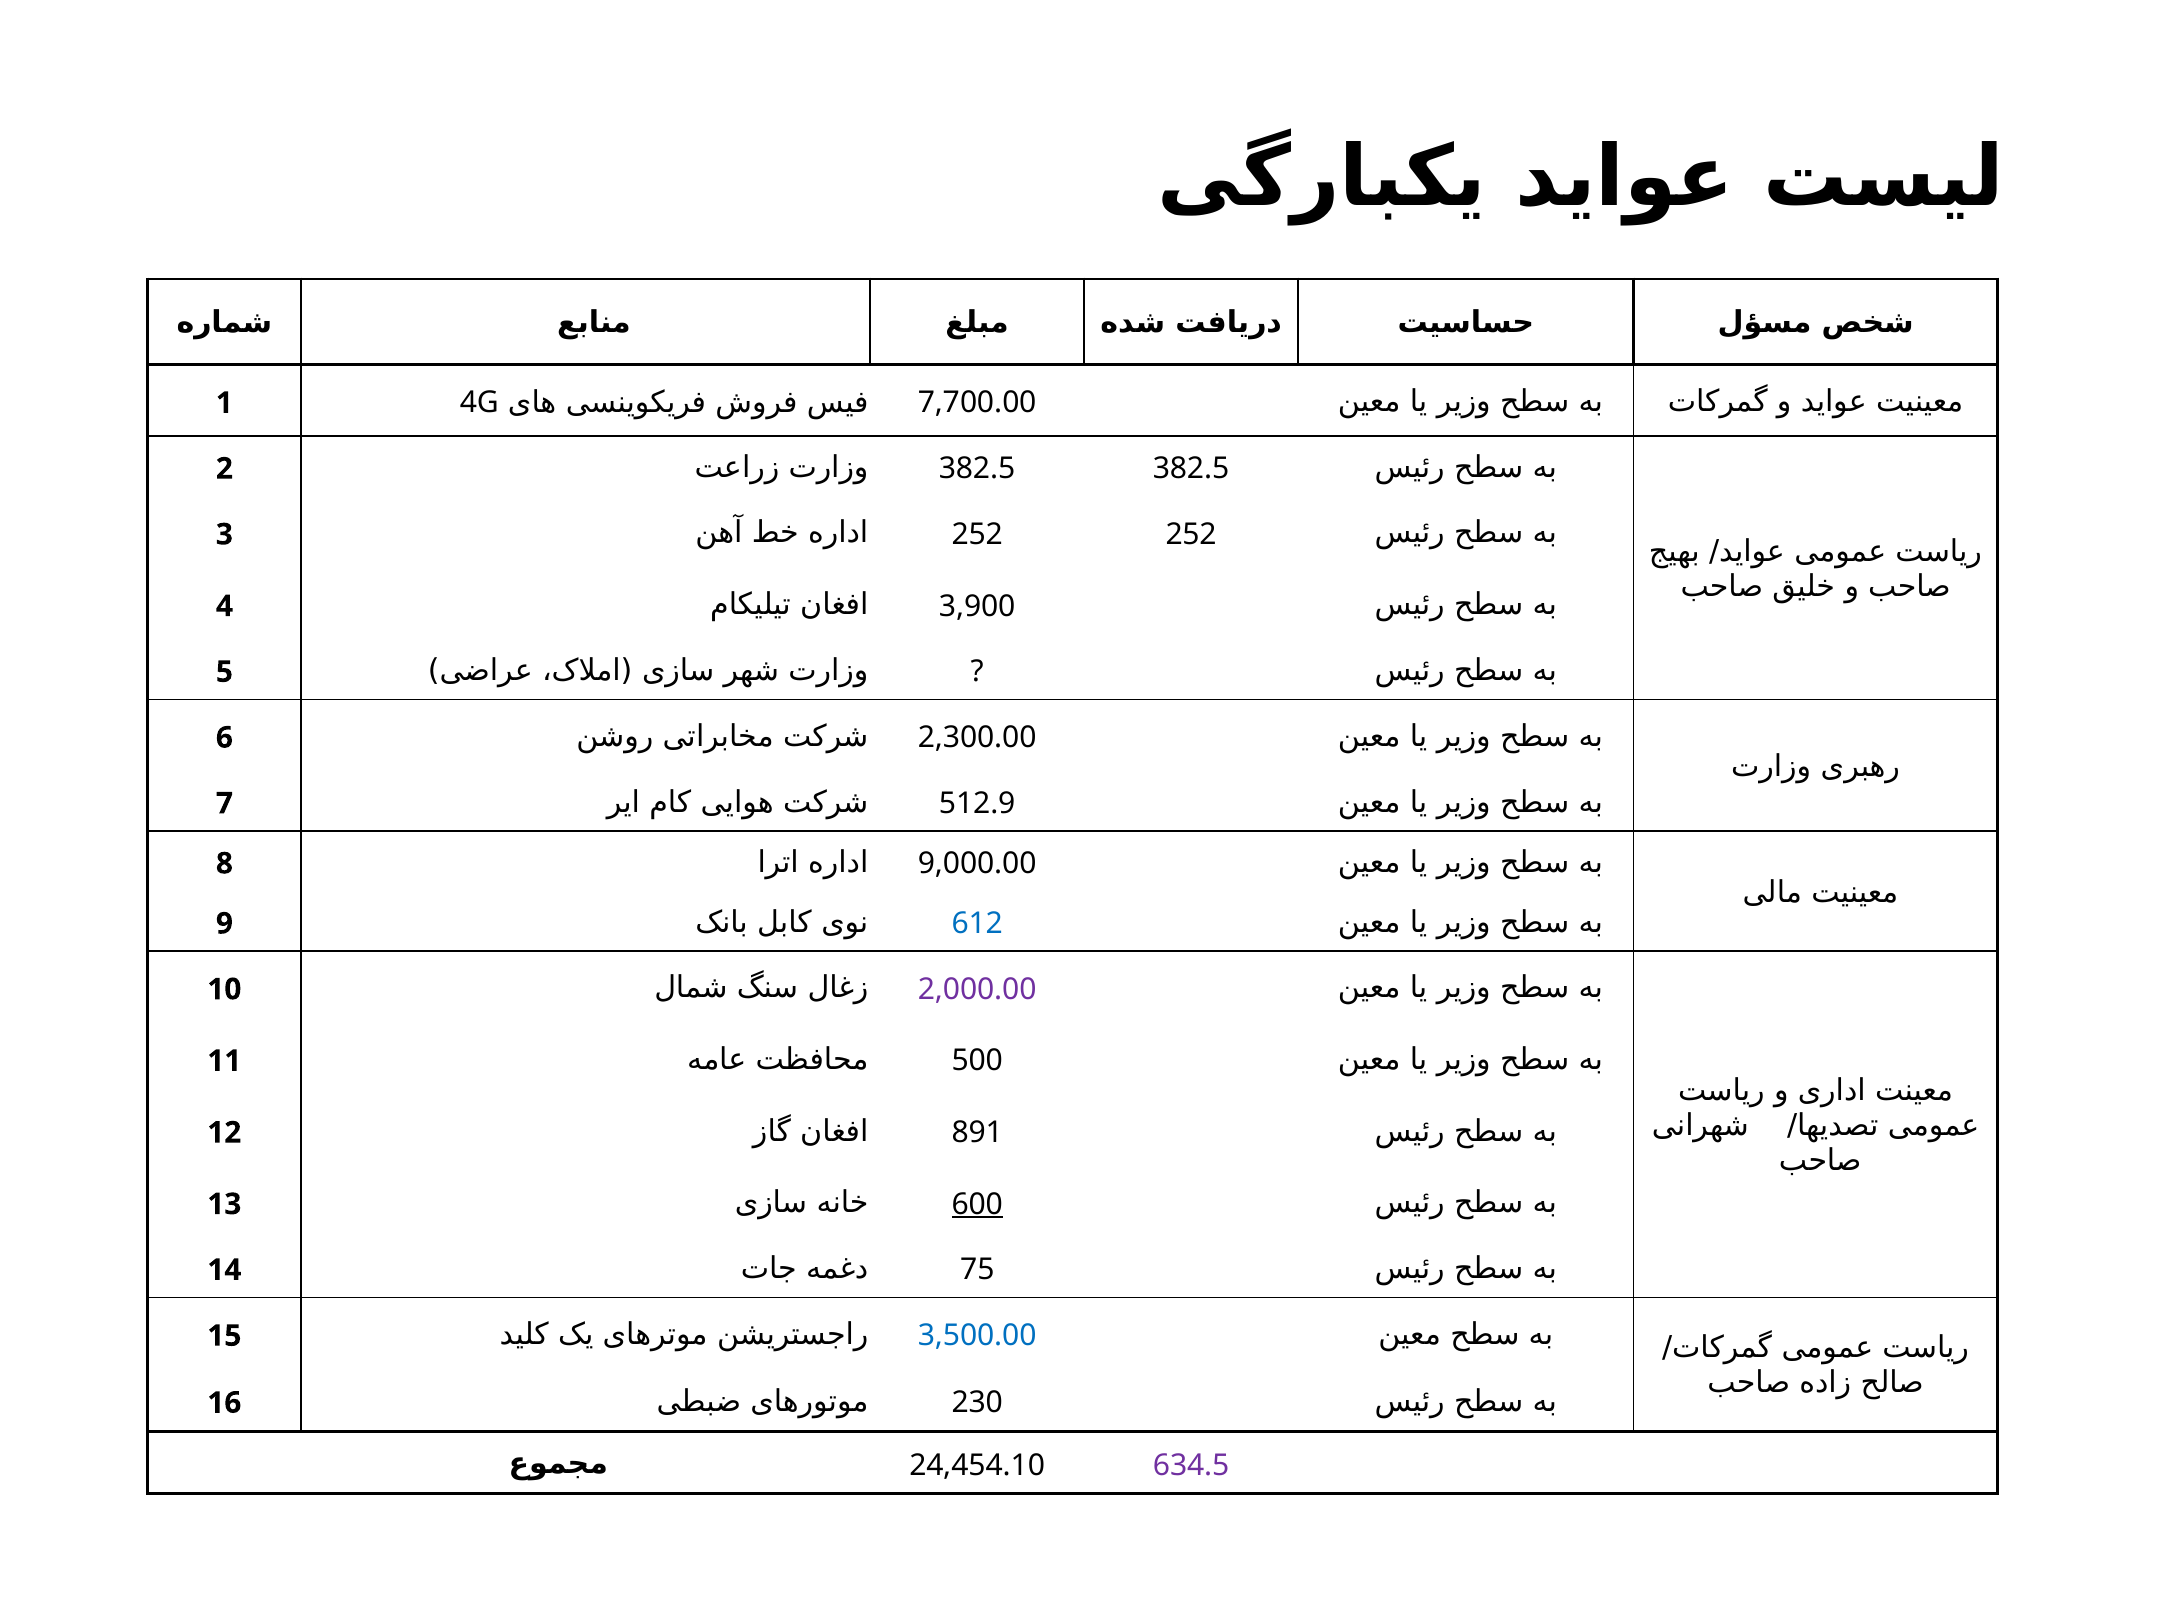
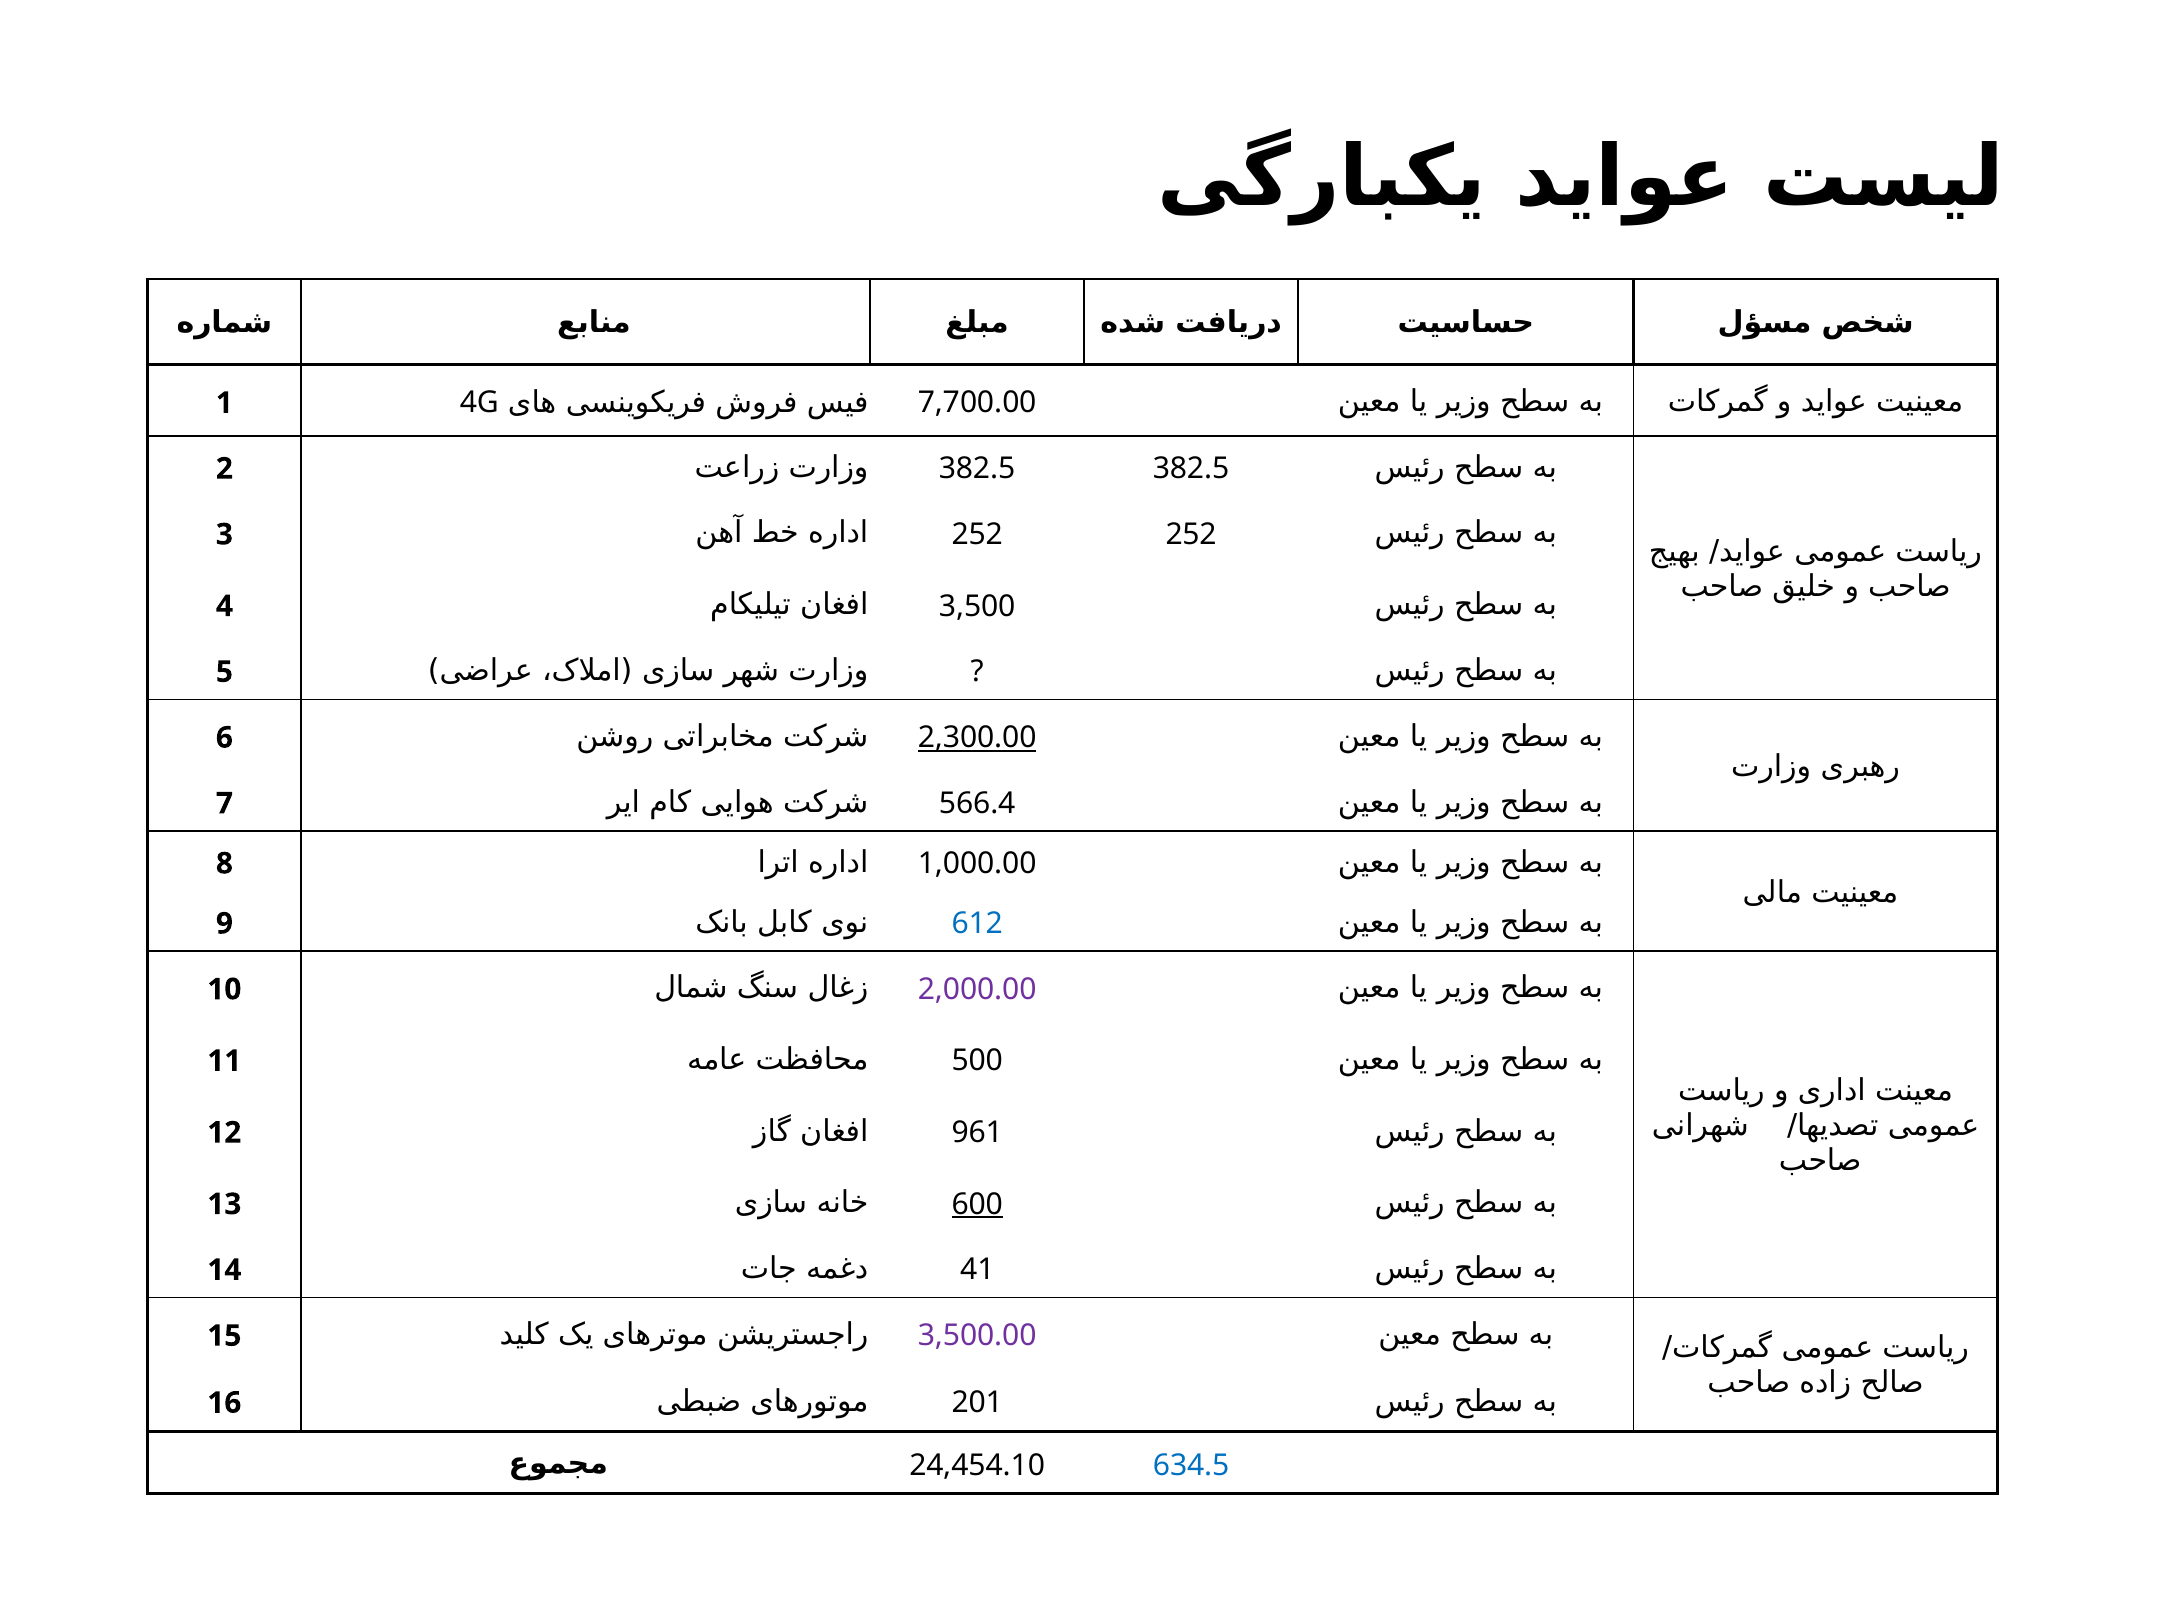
3,900: 3,900 -> 3,500 (977, 606)
2,300.00 underline: none -> present (977, 738)
512.9: 512.9 -> 566.4 (977, 803)
9,000.00: 9,000.00 -> 1,000.00 (977, 863)
891: 891 -> 961 (977, 1132)
75: 75 -> 41 (977, 1270)
3,500.00 colour: blue -> purple (977, 1336)
230: 230 -> 201 (977, 1403)
634.5 colour: purple -> blue (1191, 1465)
